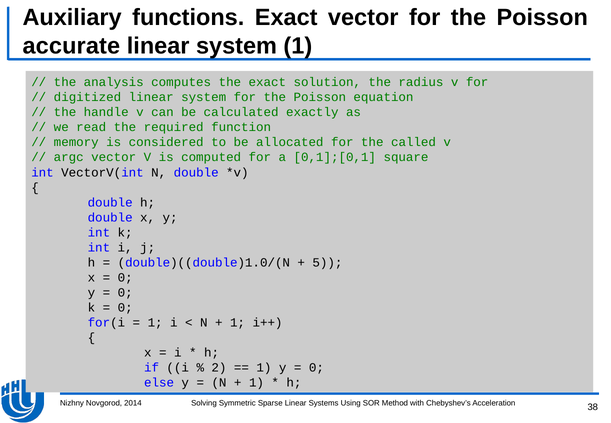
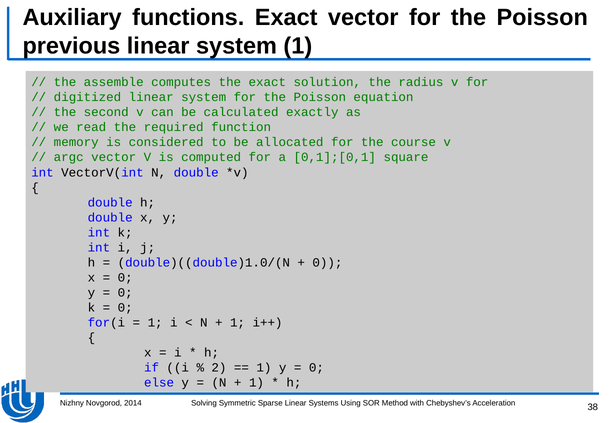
accurate: accurate -> previous (71, 46)
analysis: analysis -> assemble (114, 82)
handle: handle -> second (106, 112)
called: called -> course (414, 142)
5: 5 -> 0 (327, 263)
